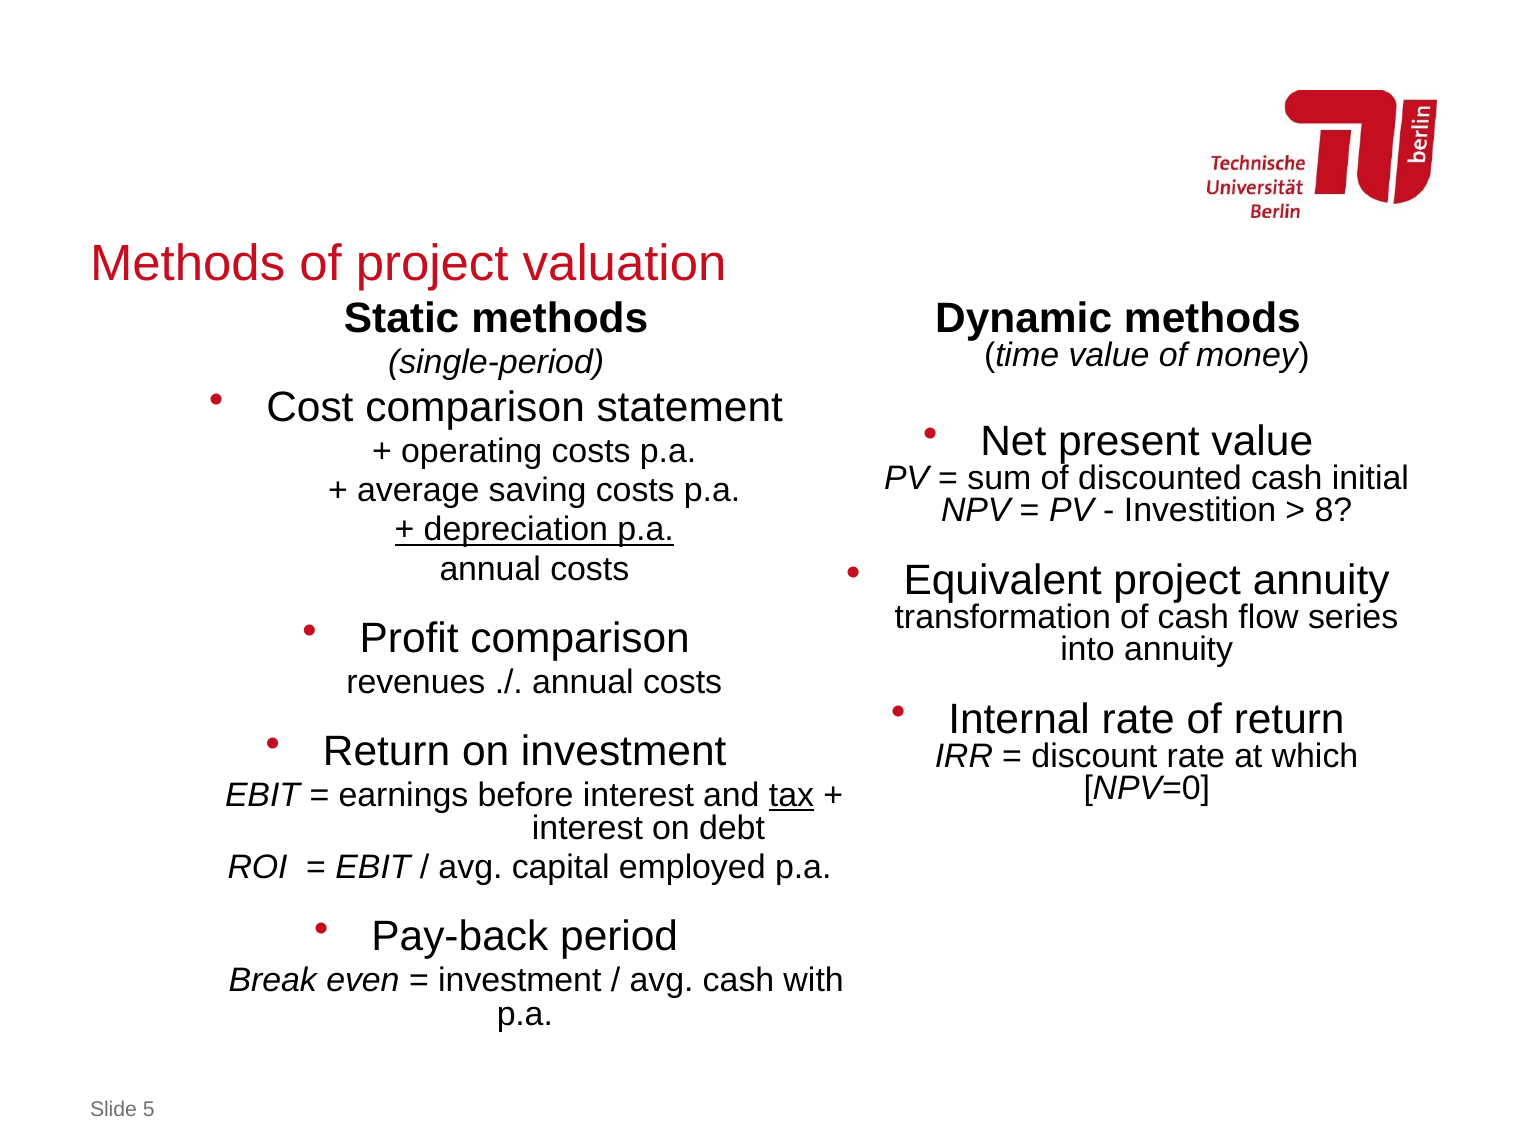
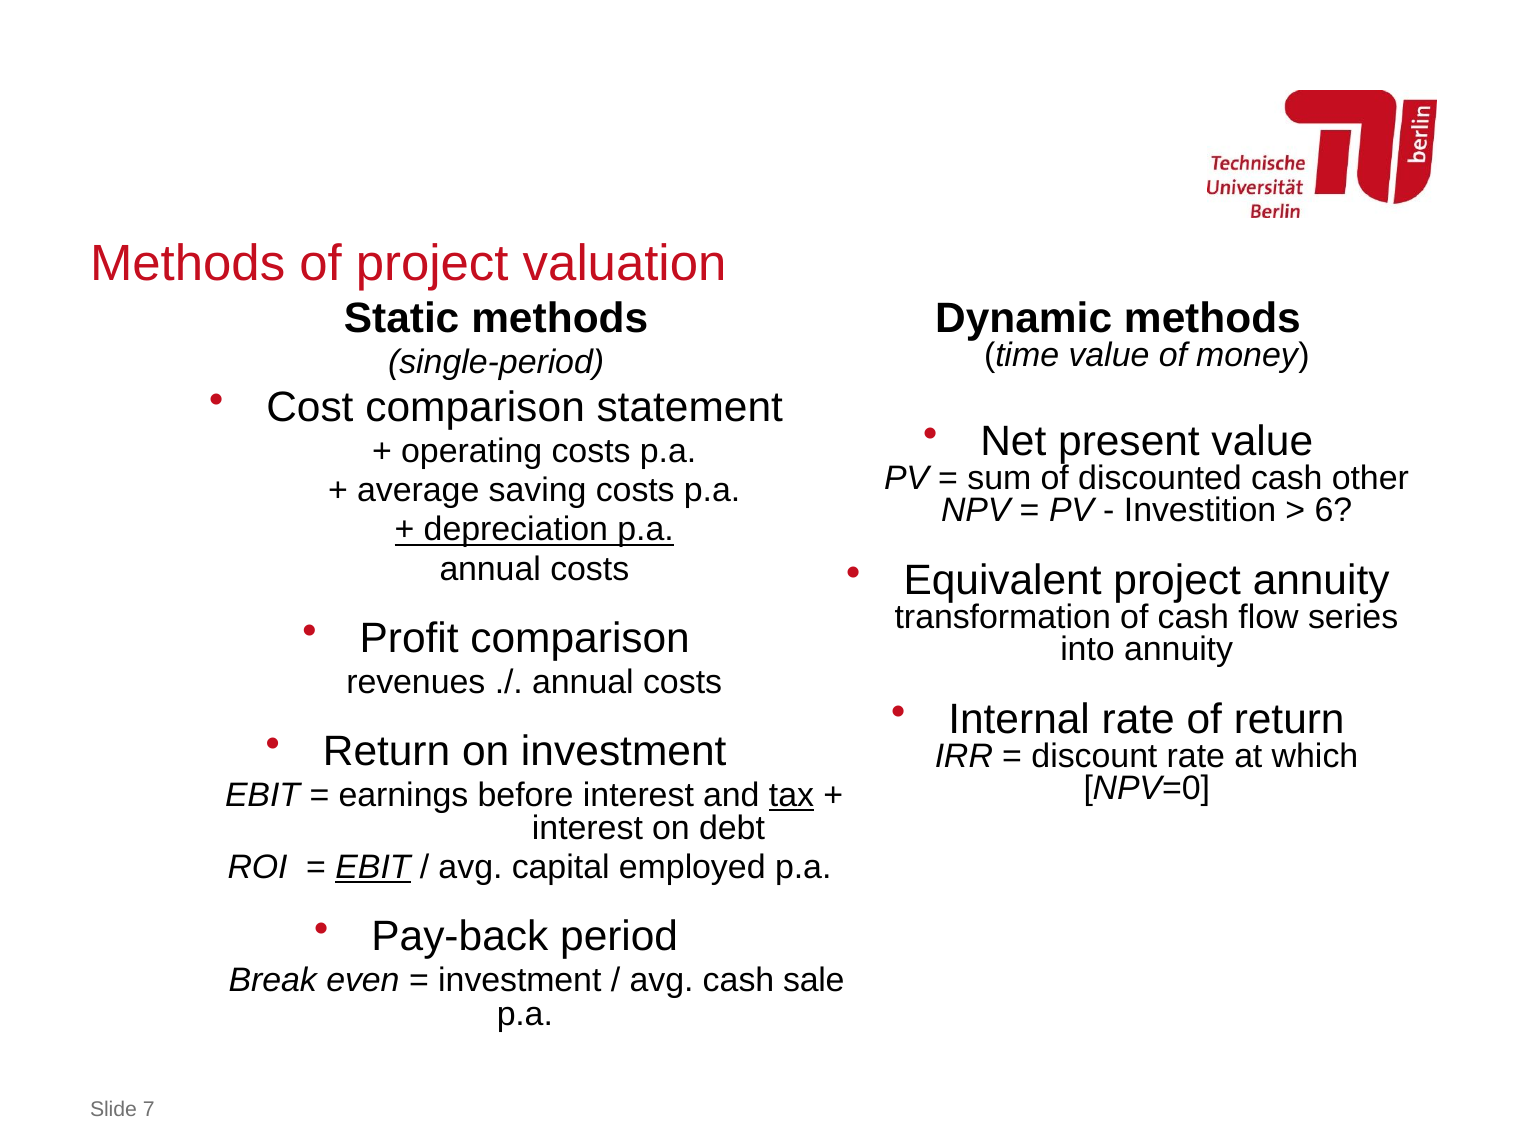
initial: initial -> other (1370, 478)
8: 8 -> 6 (1333, 511)
EBIT underline: none -> present (373, 868)
with: with -> sale (814, 981)
5: 5 -> 7 (149, 1109)
